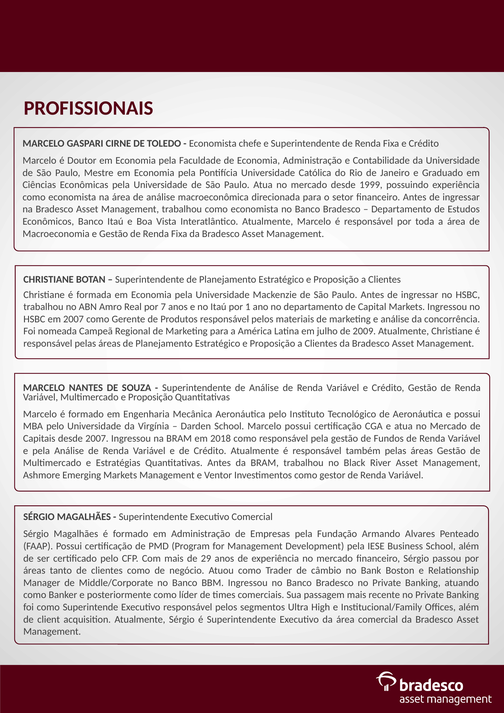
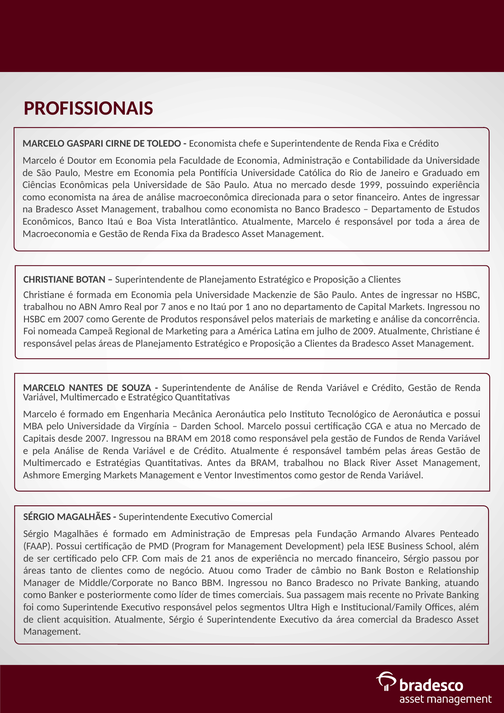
Multimercado e Proposição: Proposição -> Estratégico (151, 397)
29: 29 -> 21 (206, 558)
